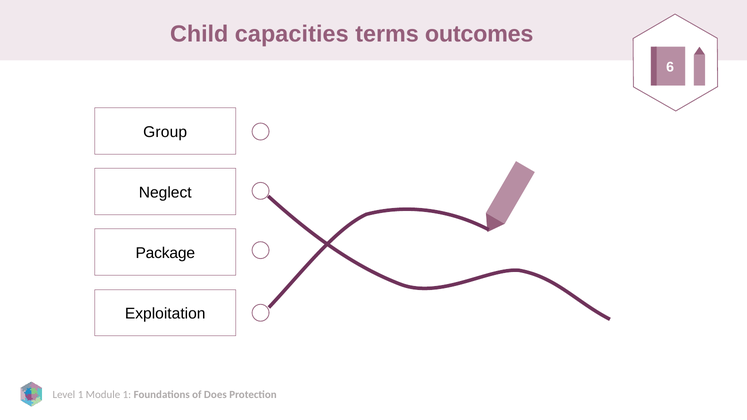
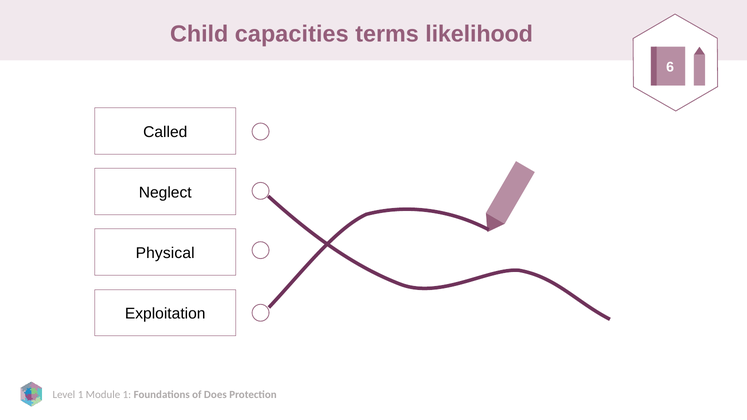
outcomes: outcomes -> likelihood (479, 34)
Group: Group -> Called (165, 132)
Package: Package -> Physical (165, 253)
